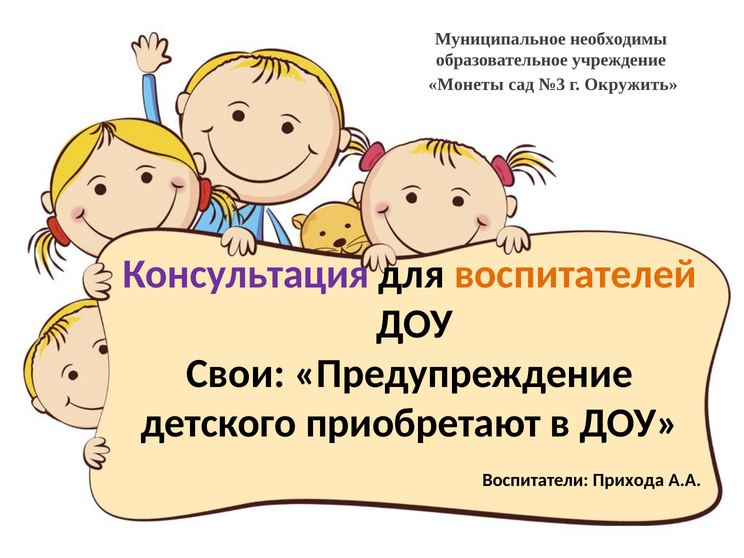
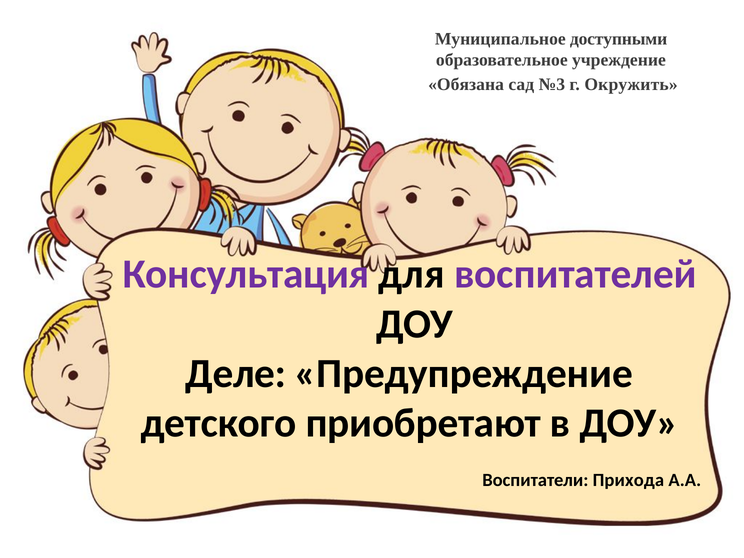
необходимы: необходимы -> доступными (619, 39)
Монеты: Монеты -> Обязана (466, 85)
воспитателей colour: orange -> purple (575, 274)
Свои: Свои -> Деле (236, 374)
